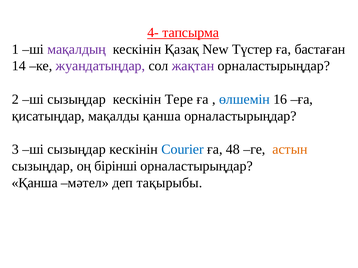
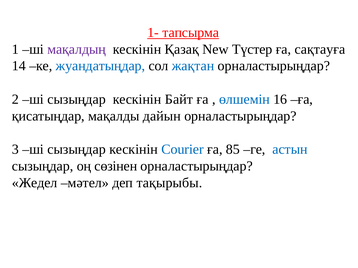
4-: 4- -> 1- (153, 33)
бастаған: бастаған -> сақтауға (320, 49)
жуандатыңдар colour: purple -> blue (100, 66)
жақтан colour: purple -> blue (193, 66)
Тере: Тере -> Байт (179, 99)
мақалды қанша: қанша -> дайын (162, 116)
48: 48 -> 85 (233, 150)
астын colour: orange -> blue (290, 150)
бірінші: бірінші -> сөзінен (116, 166)
Қанша: Қанша -> Жедел (35, 183)
